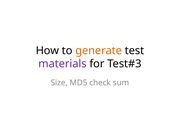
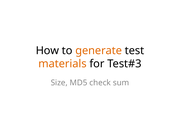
materials colour: purple -> orange (62, 64)
